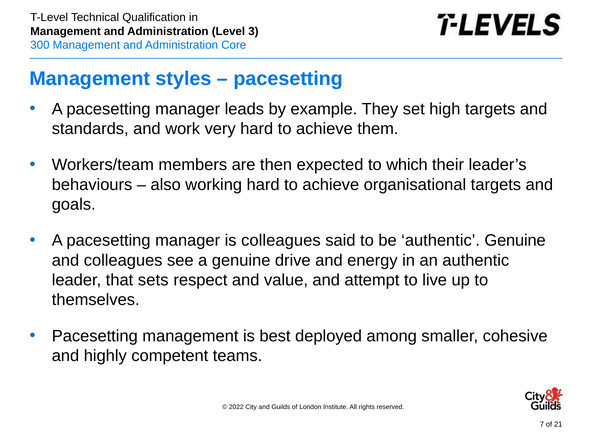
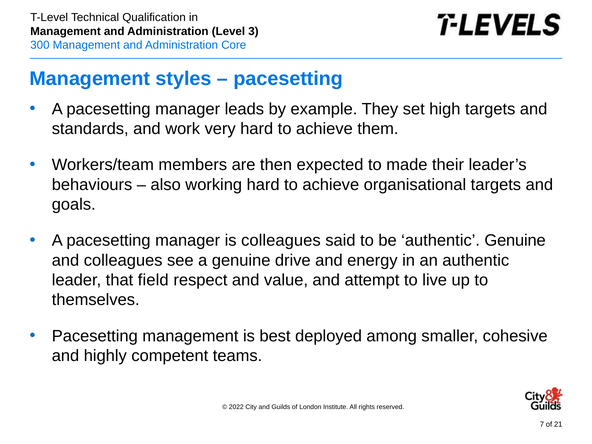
which: which -> made (407, 165)
sets: sets -> field (153, 280)
